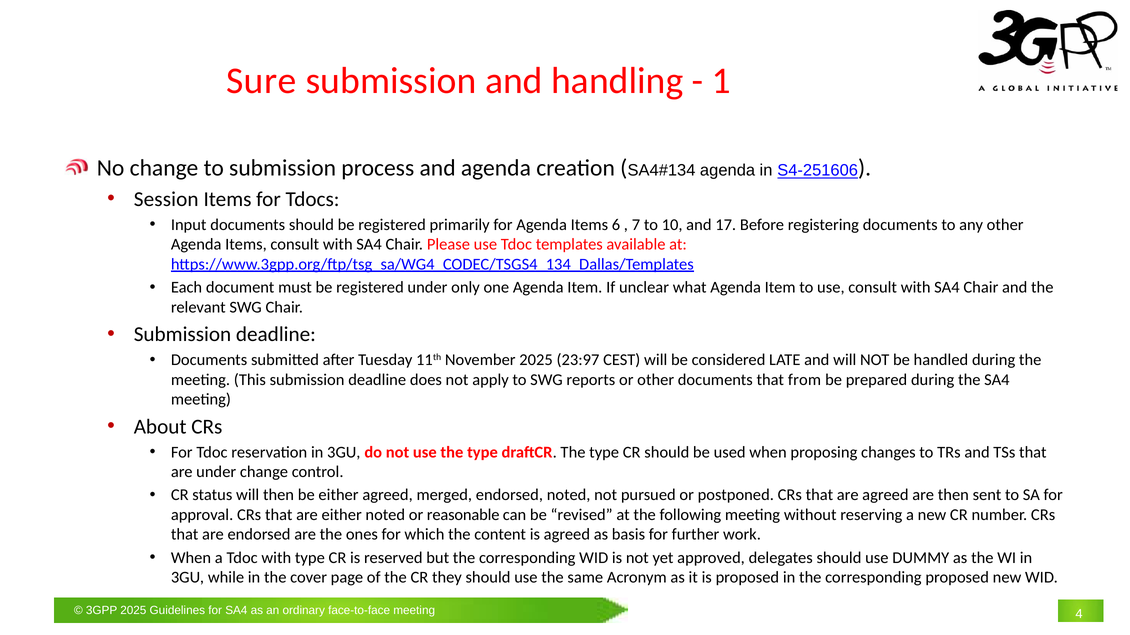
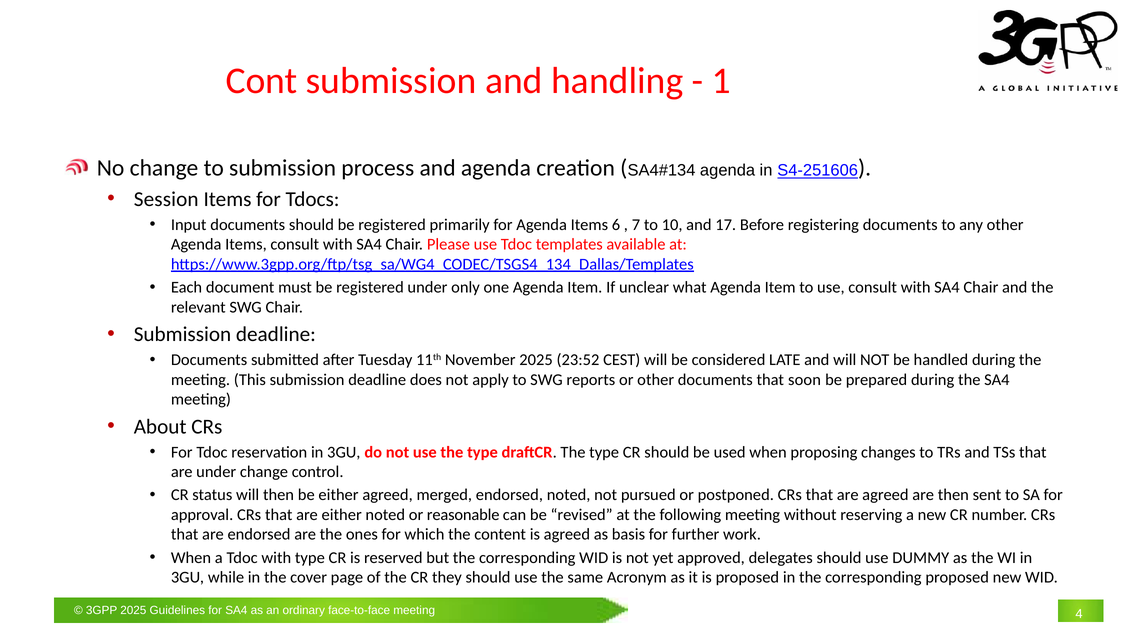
Sure: Sure -> Cont (262, 81)
23:97: 23:97 -> 23:52 (578, 360)
from: from -> soon (805, 380)
